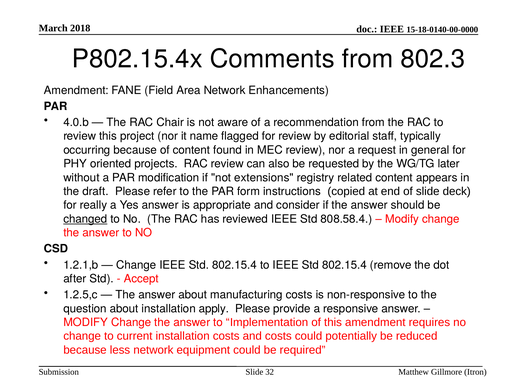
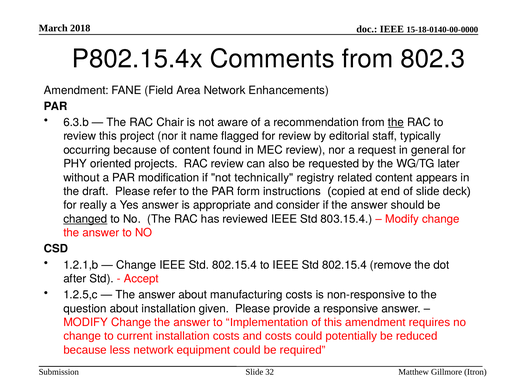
4.0.b: 4.0.b -> 6.3.b (76, 122)
the underline: none -> present (396, 122)
extensions: extensions -> technically (264, 177)
808.58.4: 808.58.4 -> 803.15.4 (346, 219)
apply: apply -> given (214, 308)
